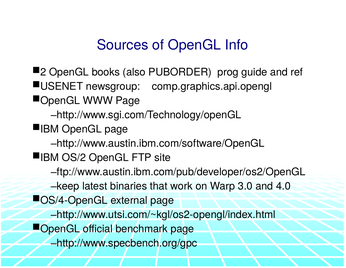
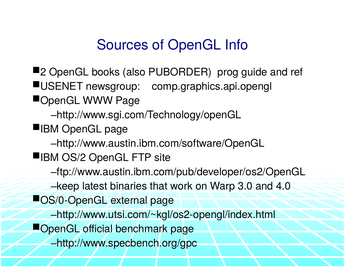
OS/4-OpenGL: OS/4-OpenGL -> OS/0-OpenGL (74, 200)
